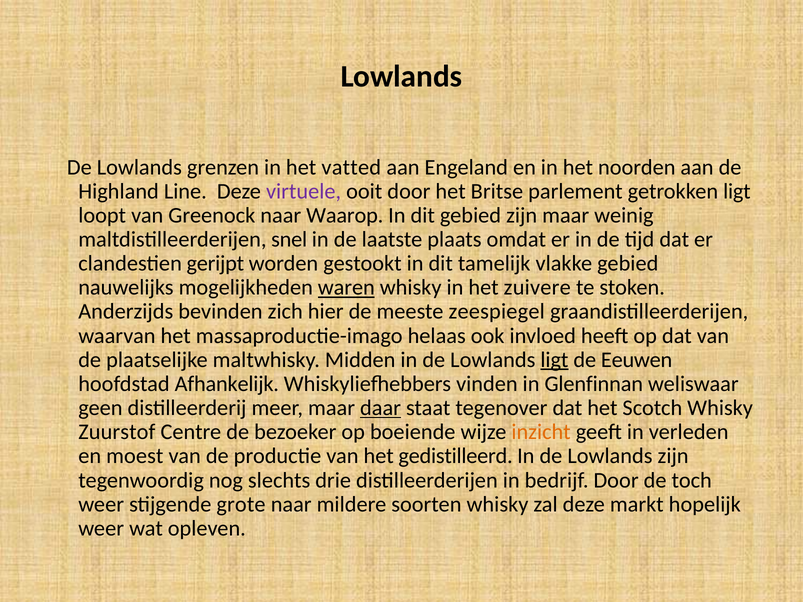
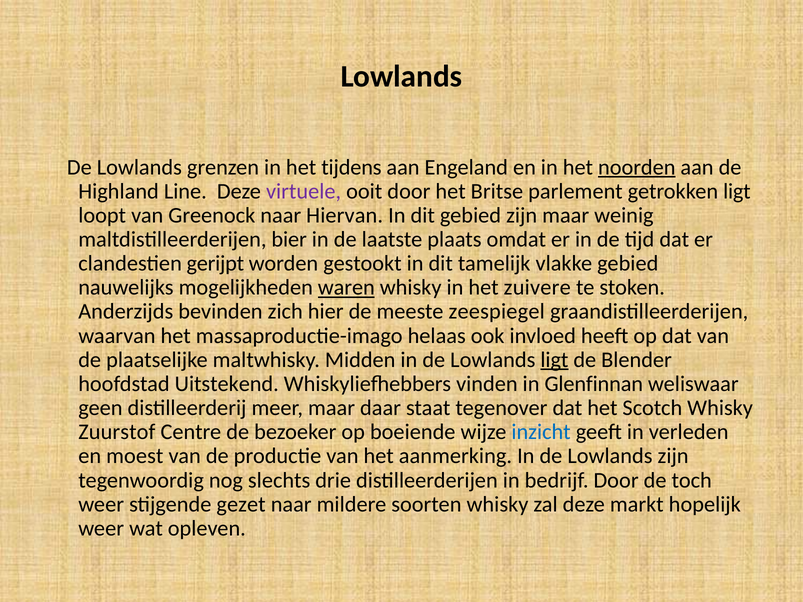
vatted: vatted -> tijdens (351, 167)
noorden underline: none -> present (637, 167)
Waarop: Waarop -> Hiervan (345, 215)
snel: snel -> bier (289, 239)
Eeuwen: Eeuwen -> Blender (637, 360)
Afhankelijk: Afhankelijk -> Uitstekend (227, 384)
daar underline: present -> none (381, 408)
inzicht colour: orange -> blue (541, 432)
gedistilleerd: gedistilleerd -> aanmerking (455, 456)
grote: grote -> gezet (241, 504)
